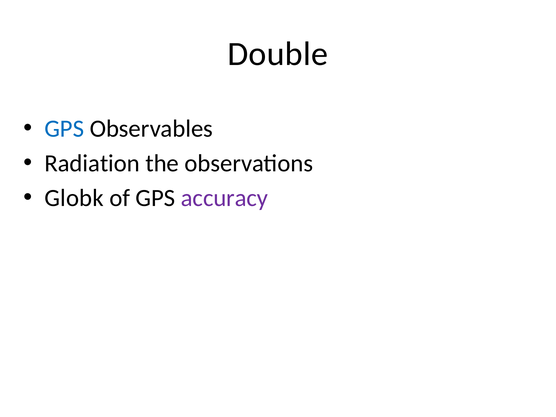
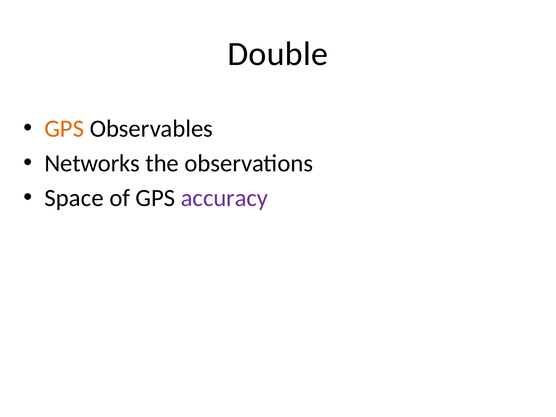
GPS colour: blue -> orange (64, 129)
Radiation: Radiation -> Networks (92, 163)
Globk: Globk -> Space (74, 198)
